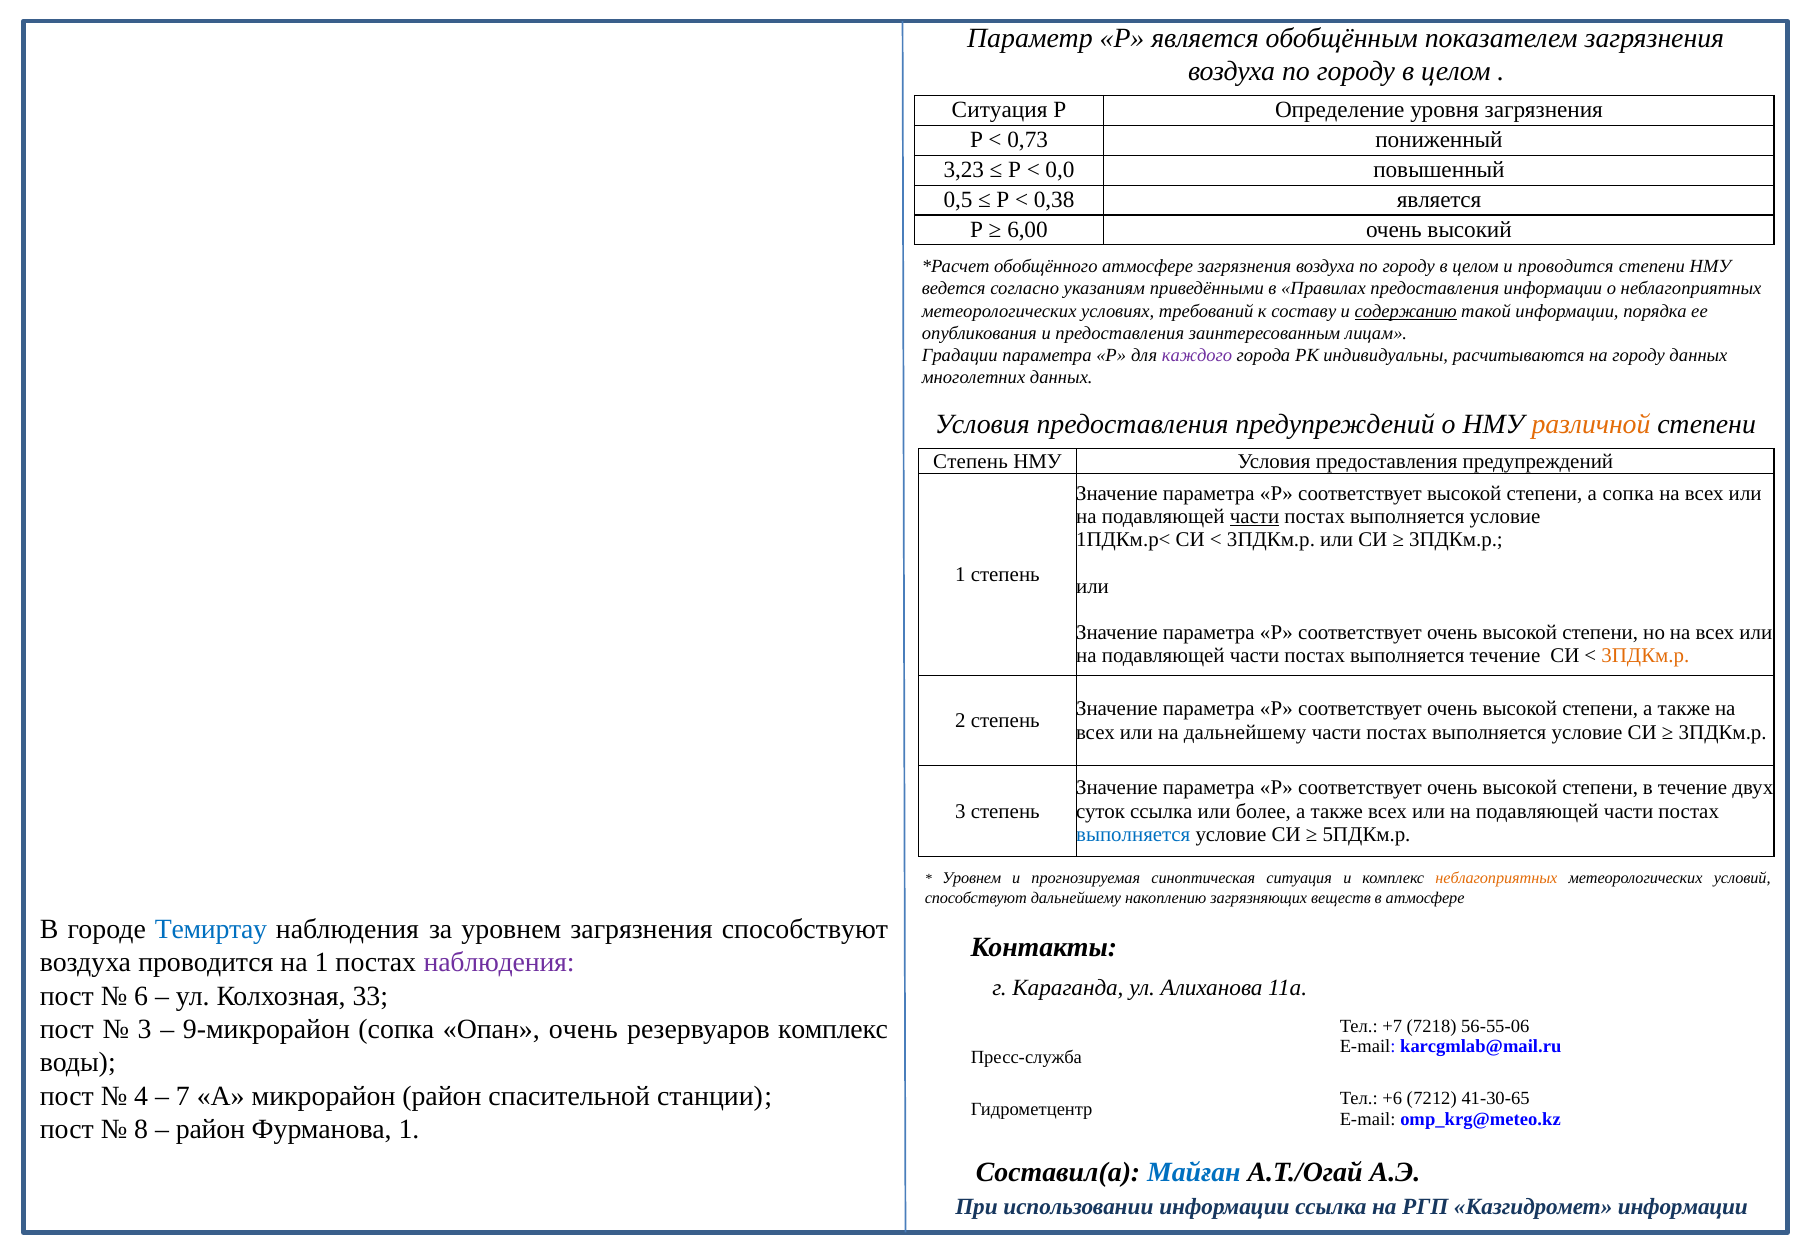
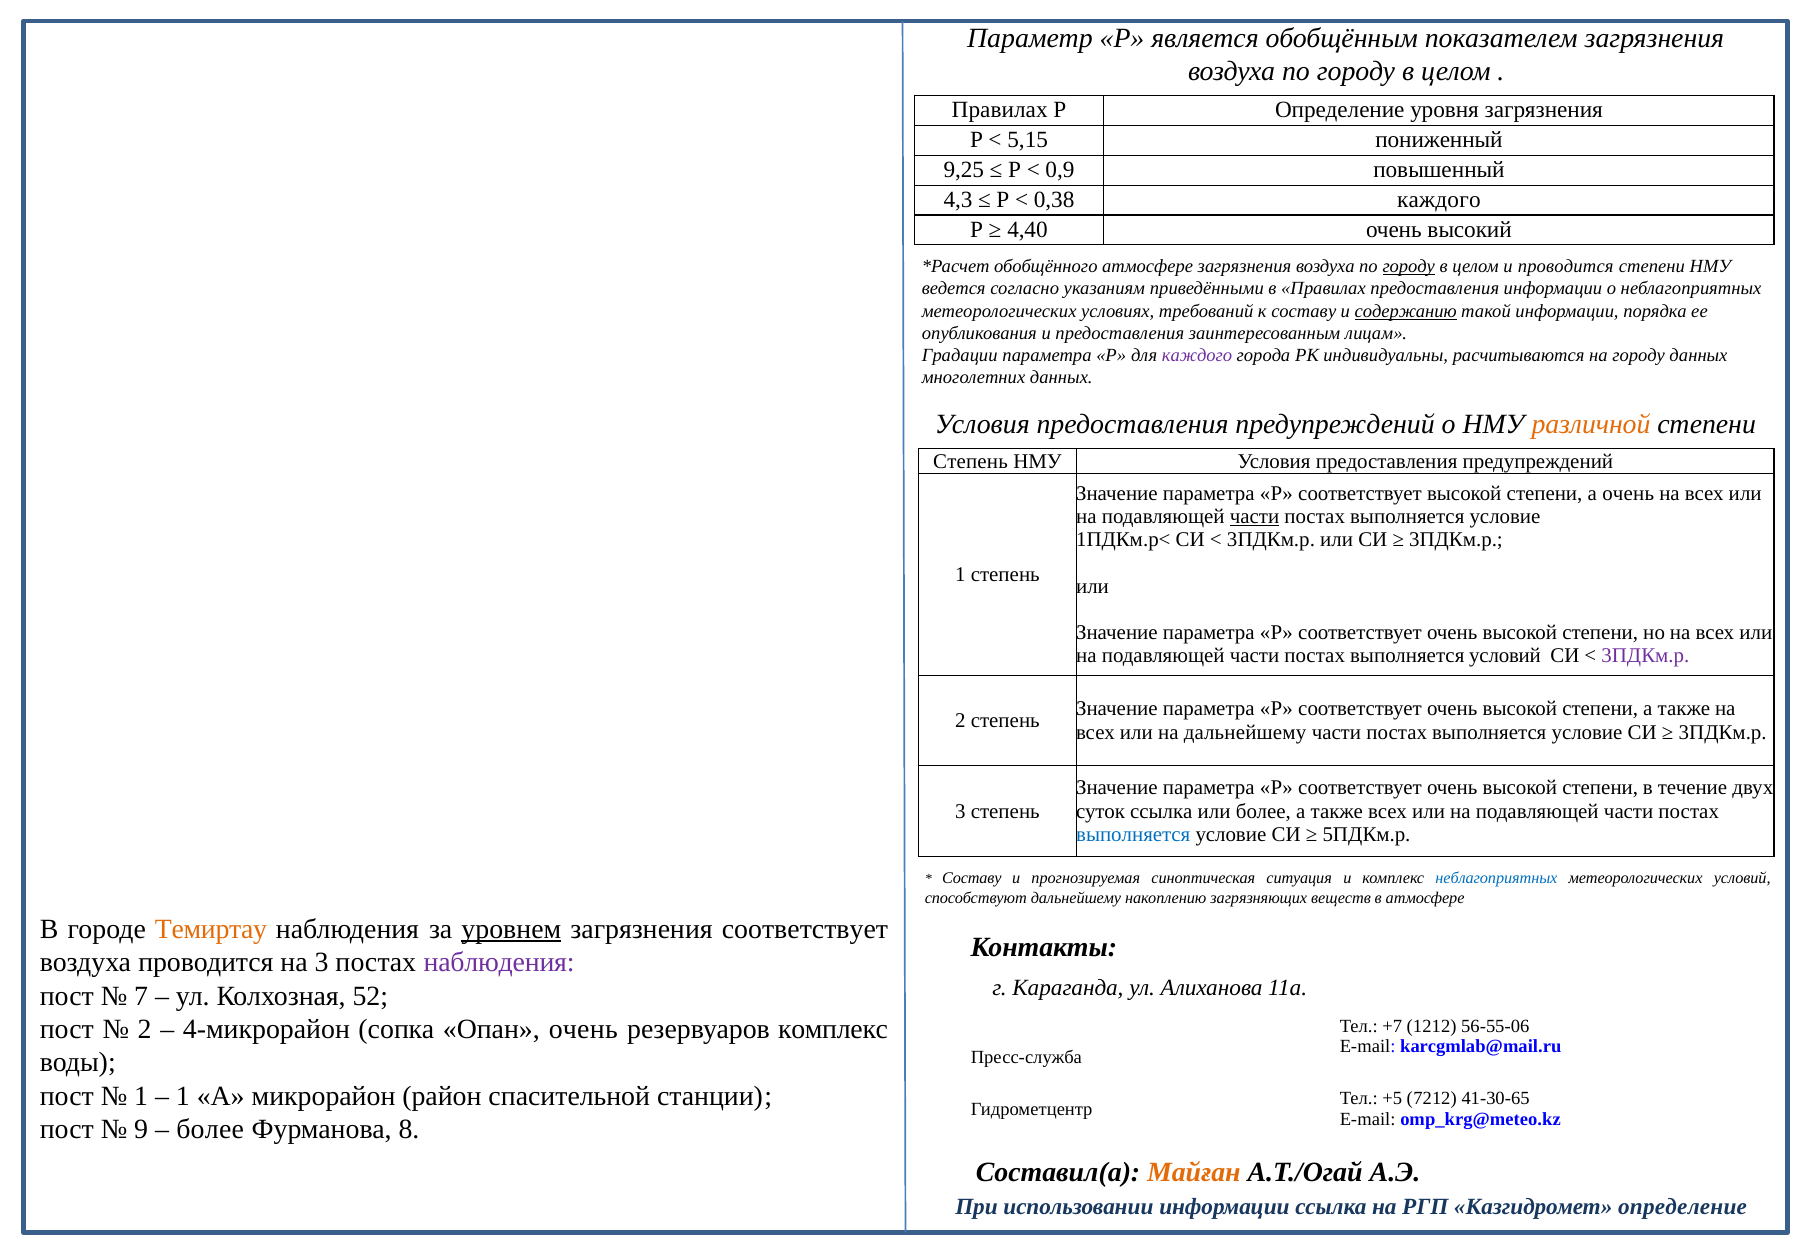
Ситуация: Ситуация -> Правилах (1000, 110)
0,73: 0,73 -> 5,15 (1028, 140)
3,23: 3,23 -> 9,25 (964, 170)
0,0: 0,0 -> 0,9 (1060, 170)
0,5: 0,5 -> 4,3 (958, 200)
0,38 является: является -> каждого (1439, 200)
6,00: 6,00 -> 4,40 (1027, 230)
городу underline: none -> present (1409, 267)
а сопка: сопка -> очень (1628, 493)
выполняется течение: течение -> условий (1505, 656)
3ПДКм.р colour: orange -> purple (1645, 656)
Уровнем: Уровнем -> Составу (972, 878)
неблагоприятных colour: orange -> blue (1496, 878)
Темиртау colour: blue -> orange (211, 929)
уровнем underline: none -> present (511, 929)
загрязнения способствуют: способствуют -> соответствует (805, 929)
на 1: 1 -> 3 (322, 962)
6: 6 -> 7 (141, 996)
33: 33 -> 52 (370, 996)
3: 3 -> 2 (145, 1029)
9-микрорайон: 9-микрорайон -> 4-микрорайон (266, 1029)
7218: 7218 -> 1212 (1432, 1026)
4: 4 -> 1 (141, 1096)
7: 7 -> 1 (183, 1096)
+6: +6 -> +5 (1392, 1098)
8: 8 -> 9 (141, 1129)
район: район -> более (210, 1129)
Фурманова 1: 1 -> 8 (409, 1129)
Майған colour: blue -> orange (1194, 1172)
Казгидромет информации: информации -> определение (1683, 1207)
